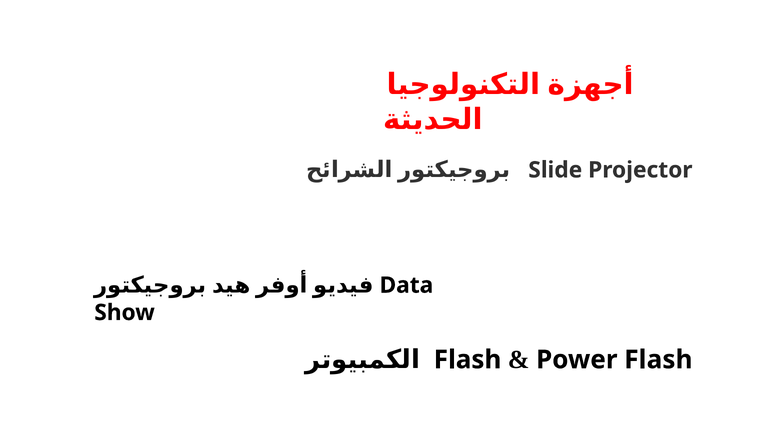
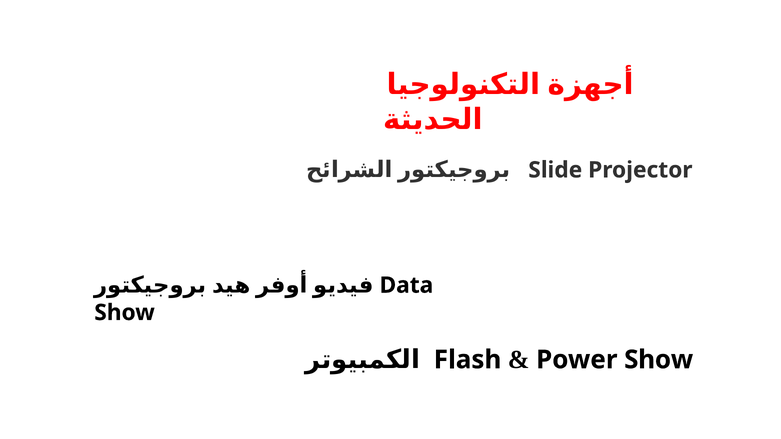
Power Flash: Flash -> Show (659, 360)
